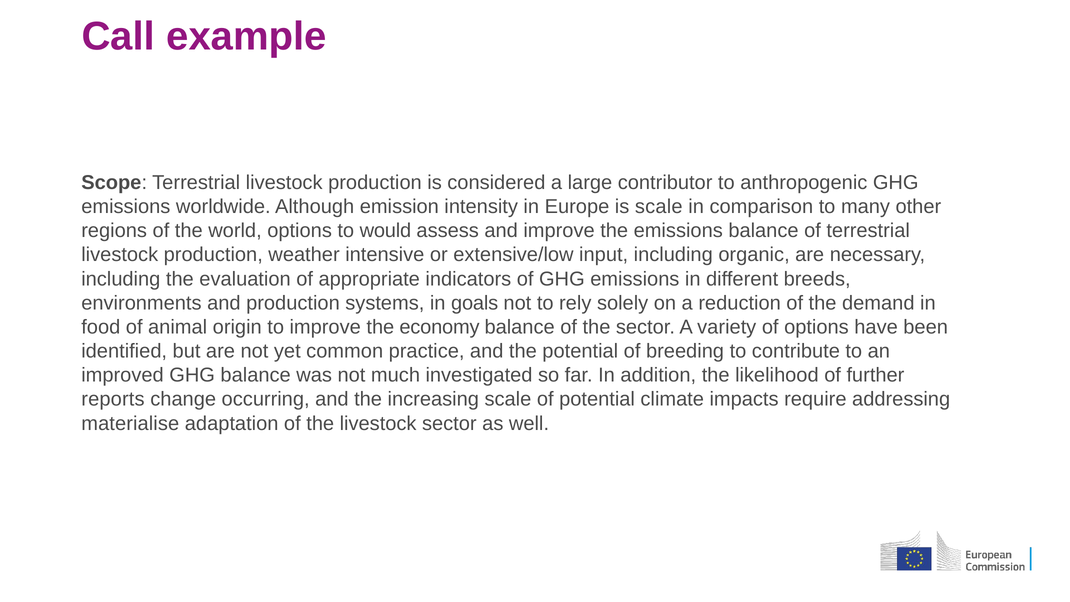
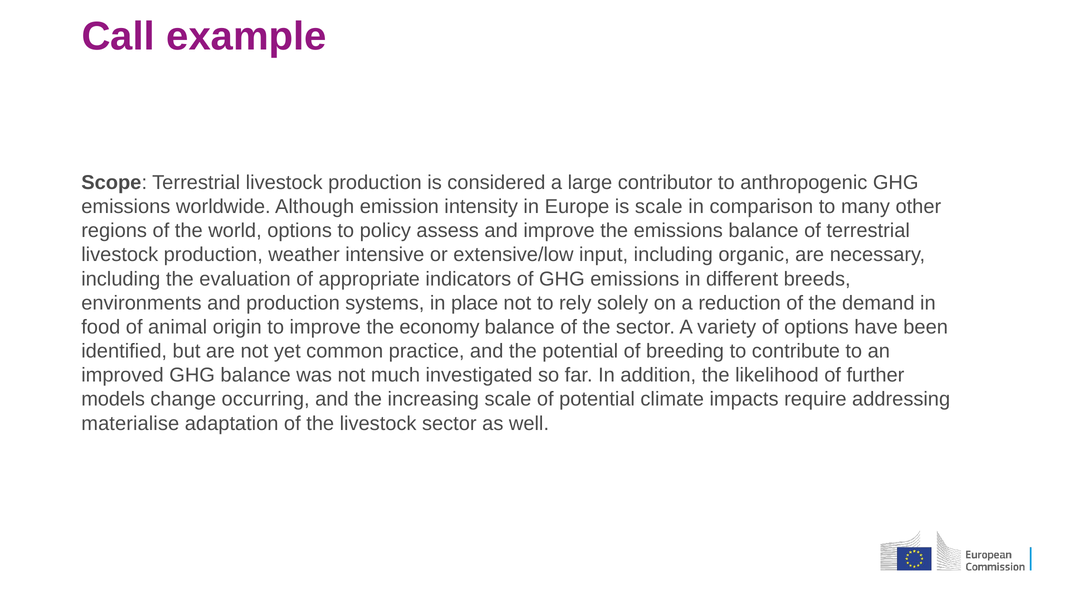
would: would -> policy (385, 231)
goals: goals -> place (475, 303)
reports: reports -> models (113, 399)
